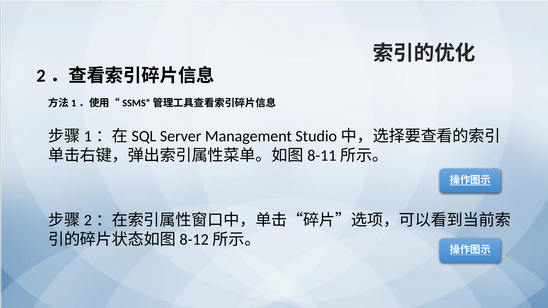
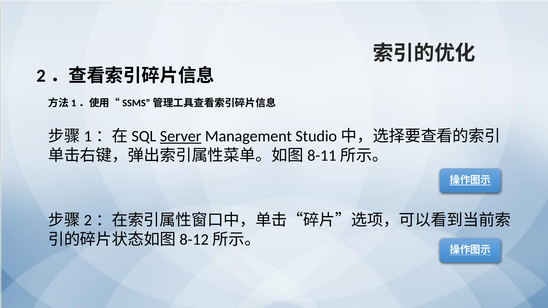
Server underline: none -> present (181, 136)
